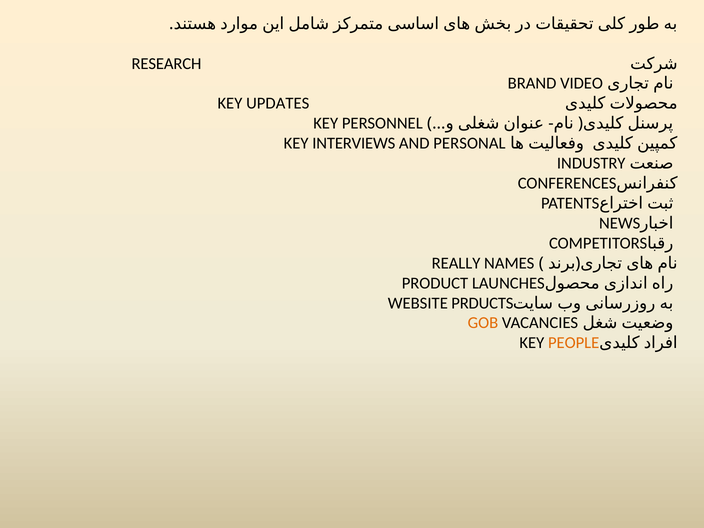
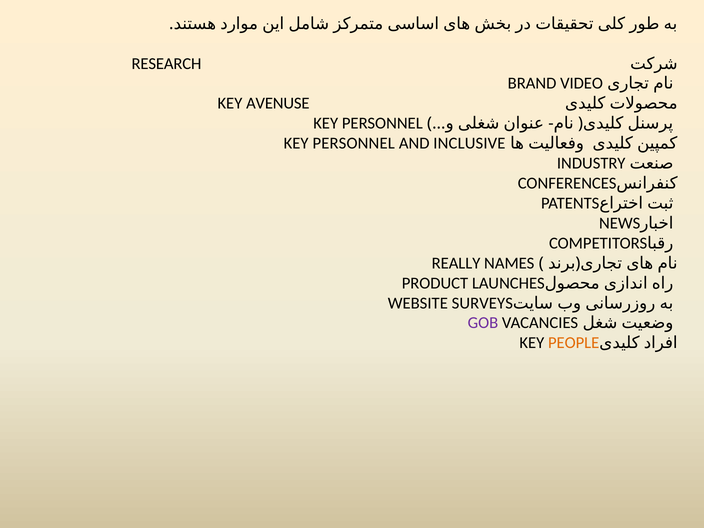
UPDATES: UPDATES -> AVENUSE (278, 103)
INTERVIEWS: INTERVIEWS -> PERSONNEL (354, 143)
PERSONAL: PERSONAL -> INCLUSIVE (469, 143)
PRDUCTS: PRDUCTS -> SURVEYS (482, 303)
GOB colour: orange -> purple (483, 323)
